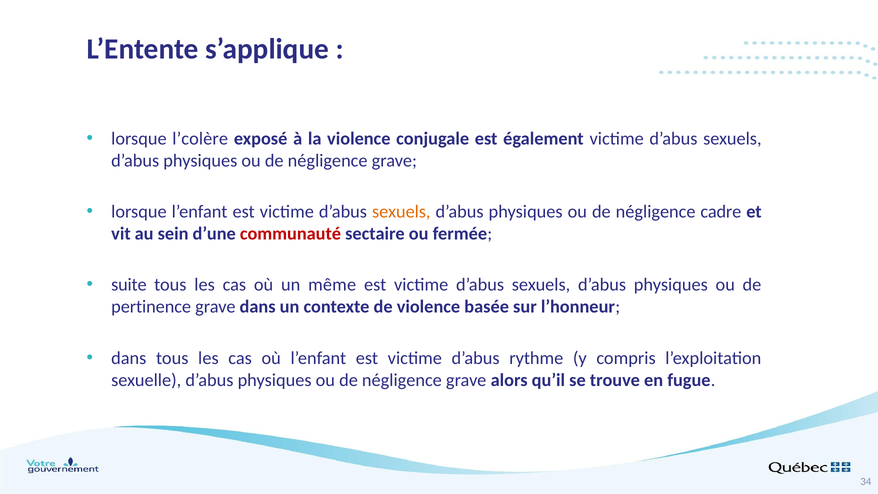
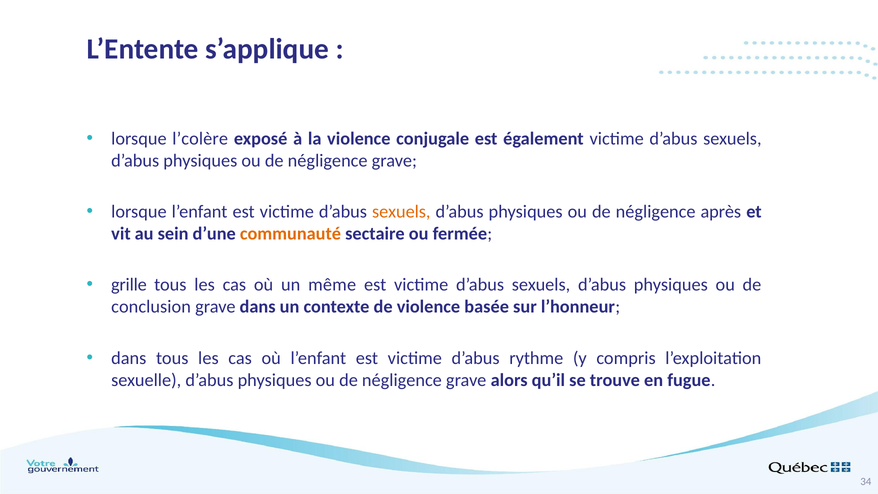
cadre: cadre -> après (721, 212)
communauté colour: red -> orange (290, 234)
suite: suite -> grille (129, 285)
pertinence: pertinence -> conclusion (151, 307)
